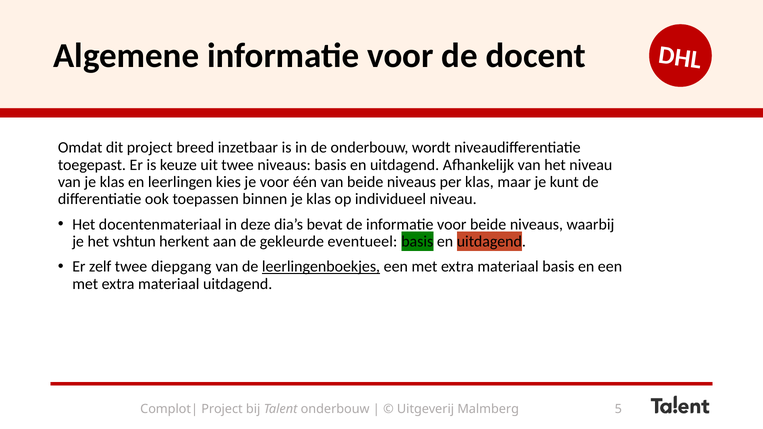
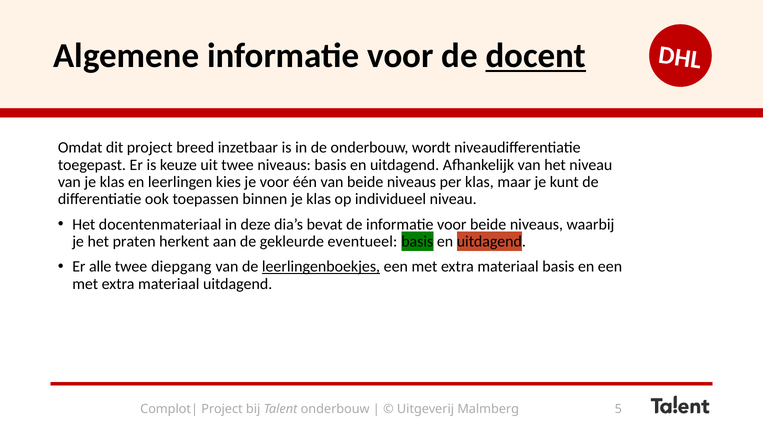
docent underline: none -> present (536, 56)
vshtun: vshtun -> praten (134, 242)
zelf: zelf -> alle (100, 267)
